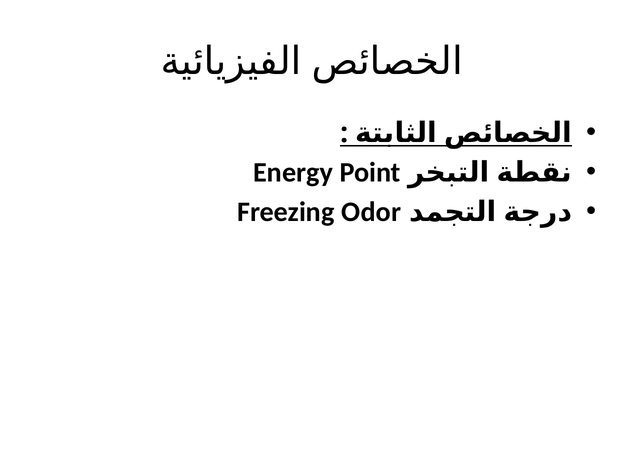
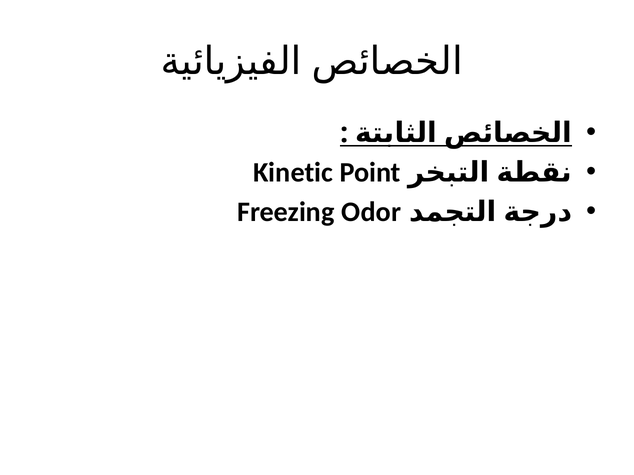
Energy: Energy -> Kinetic (293, 173)
